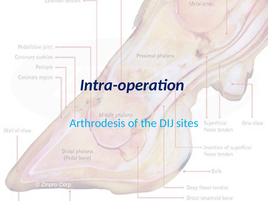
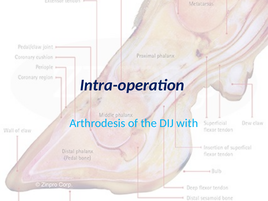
sites: sites -> with (187, 123)
